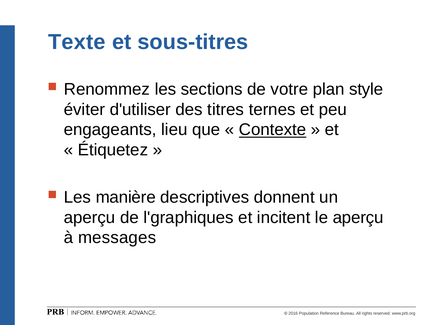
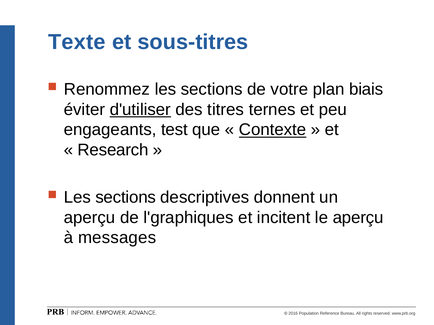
style: style -> biais (366, 89)
d'utiliser underline: none -> present (140, 110)
lieu: lieu -> test (174, 130)
Étiquetez: Étiquetez -> Research (113, 150)
manière: manière -> sections (126, 198)
